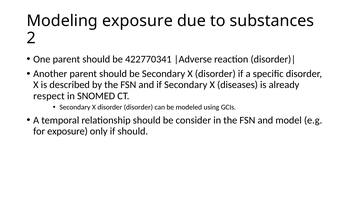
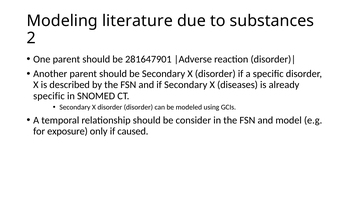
Modeling exposure: exposure -> literature (137, 21)
422770341: 422770341 -> 281647901 (148, 59)
respect: respect -> specific (49, 96)
if should: should -> caused (133, 131)
